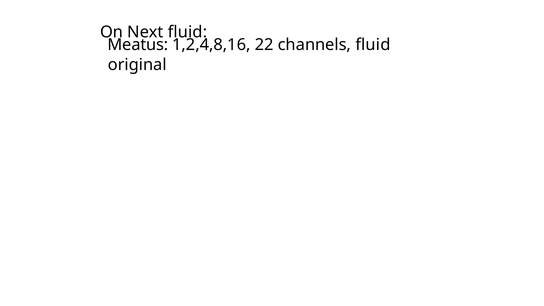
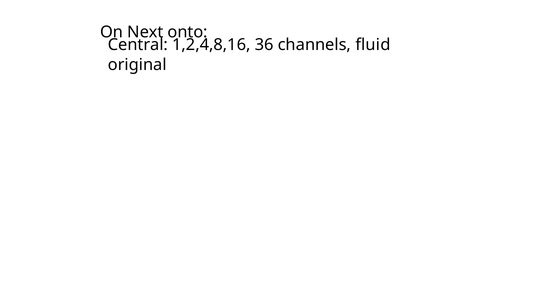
Next fluid: fluid -> onto (188, 32)
Meatus: Meatus -> Central (138, 45)
22: 22 -> 36 (264, 45)
